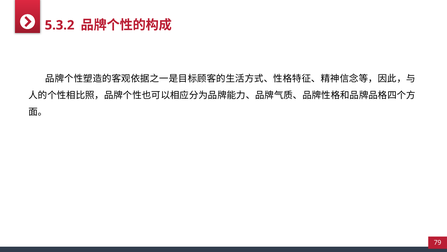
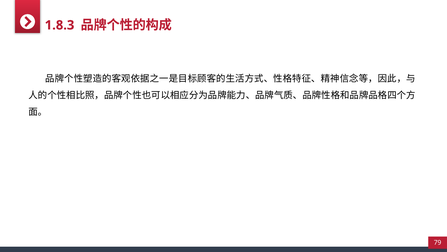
5.3.2: 5.3.2 -> 1.8.3 (60, 25)
